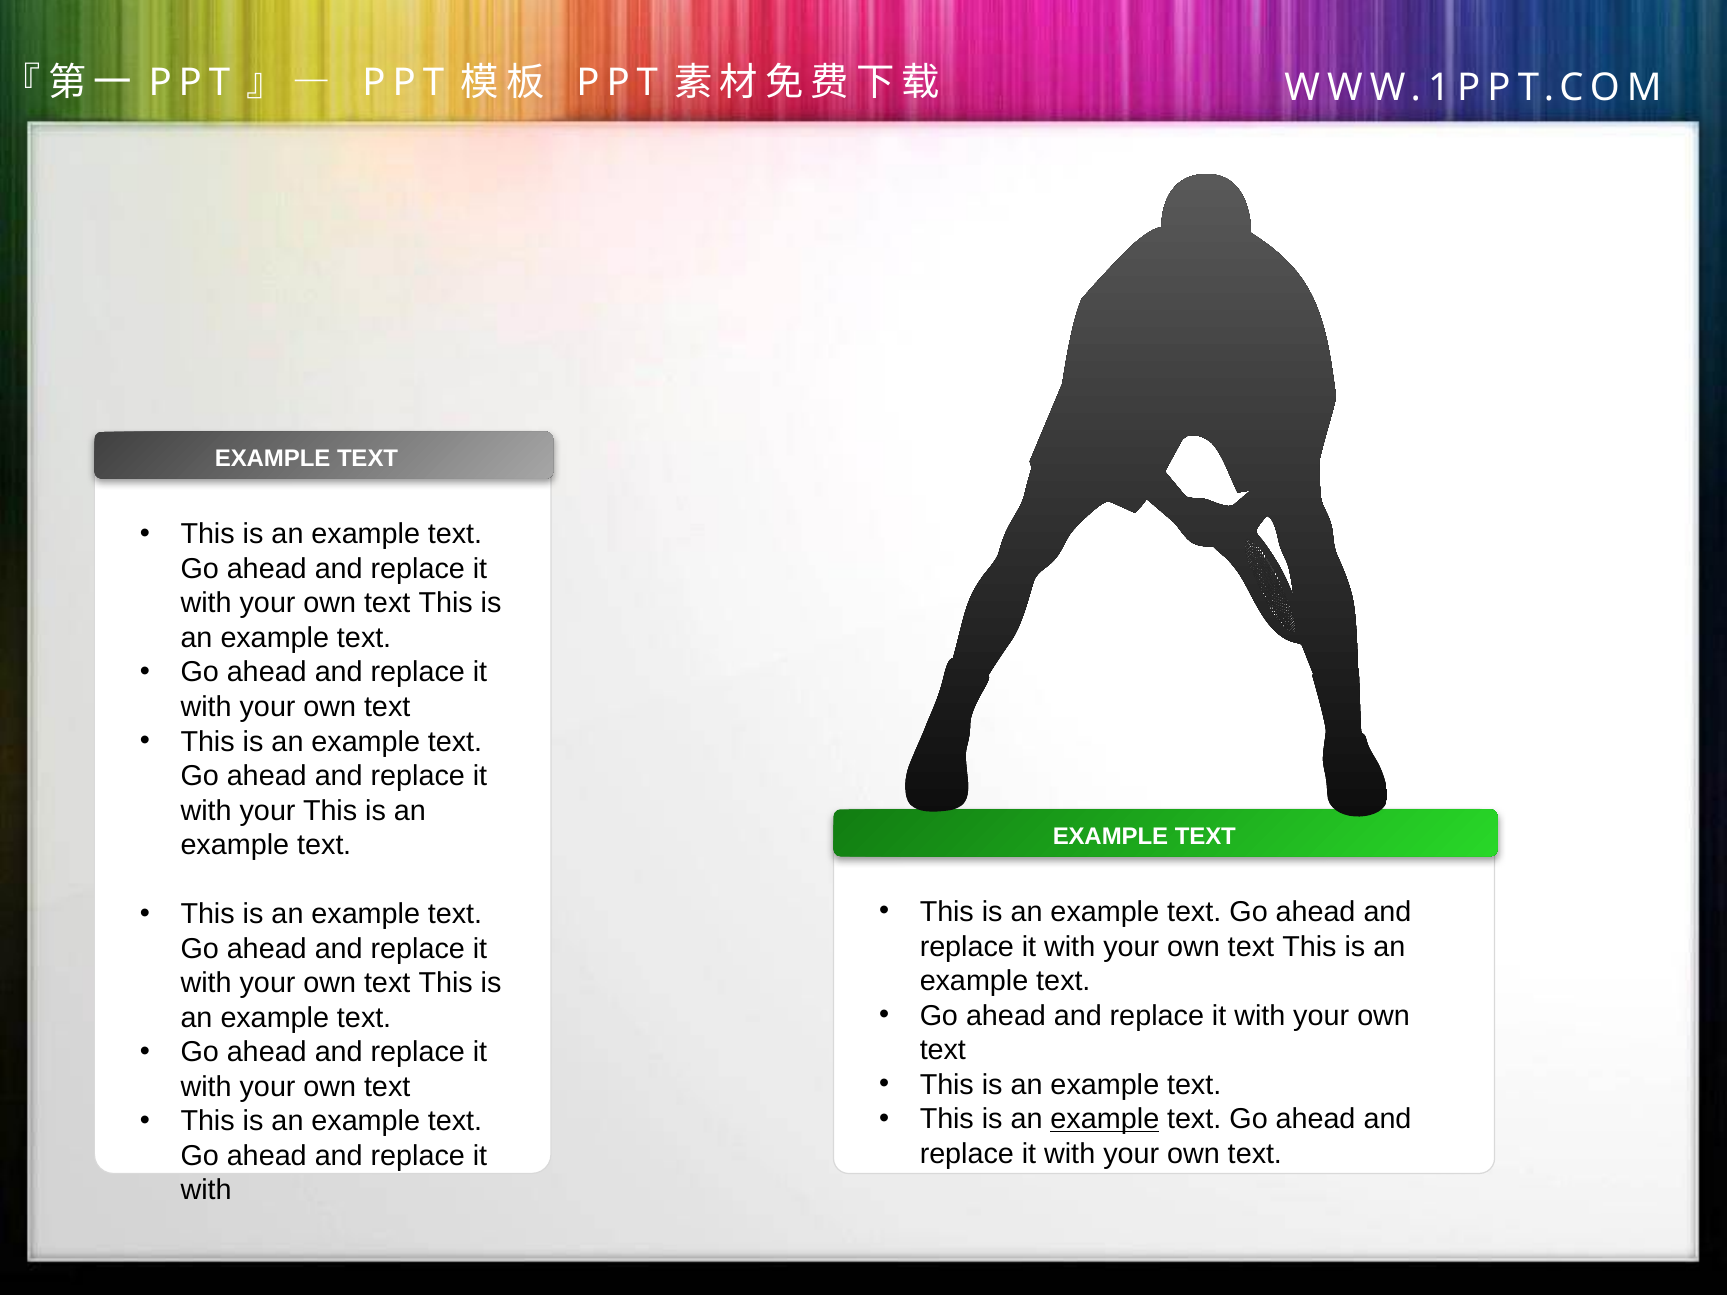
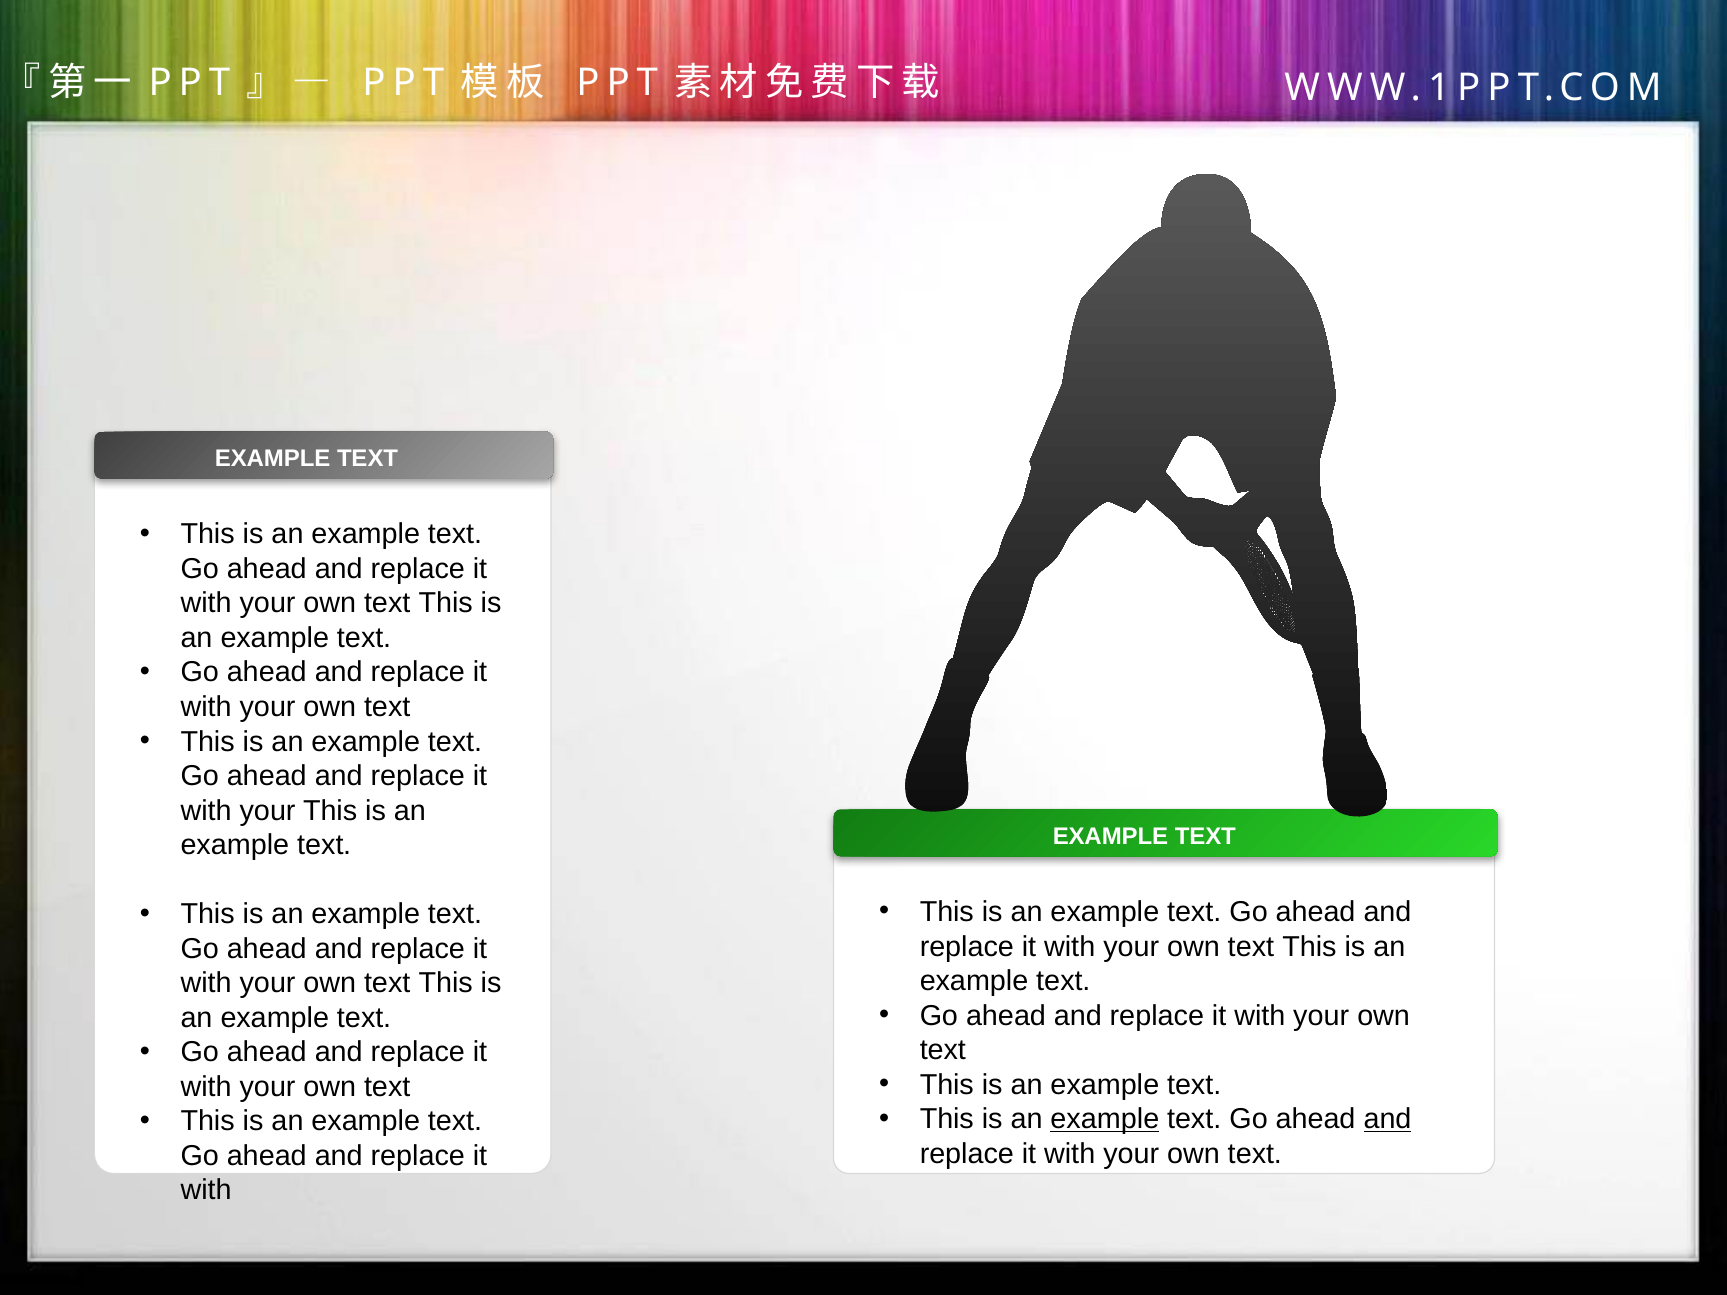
and underline: none -> present (1388, 1119)
